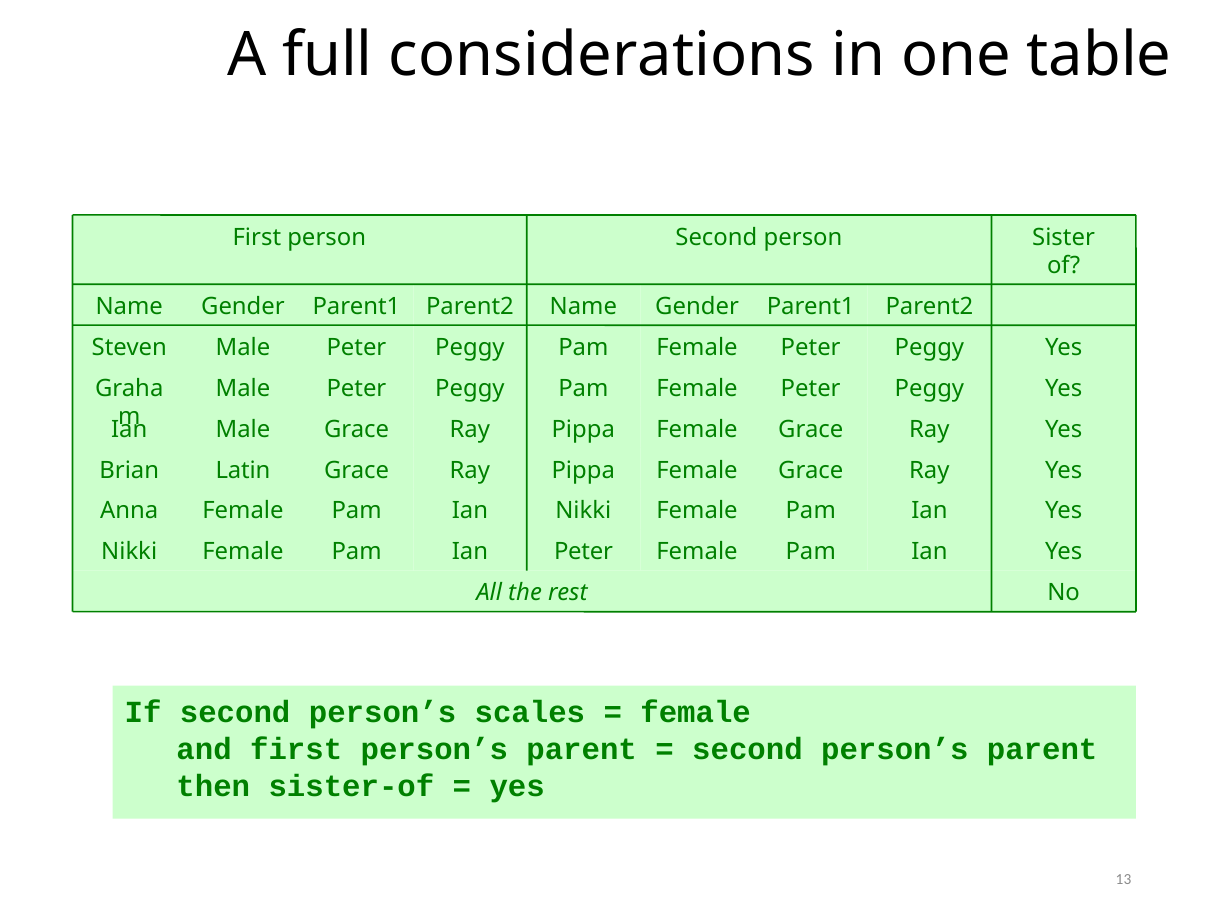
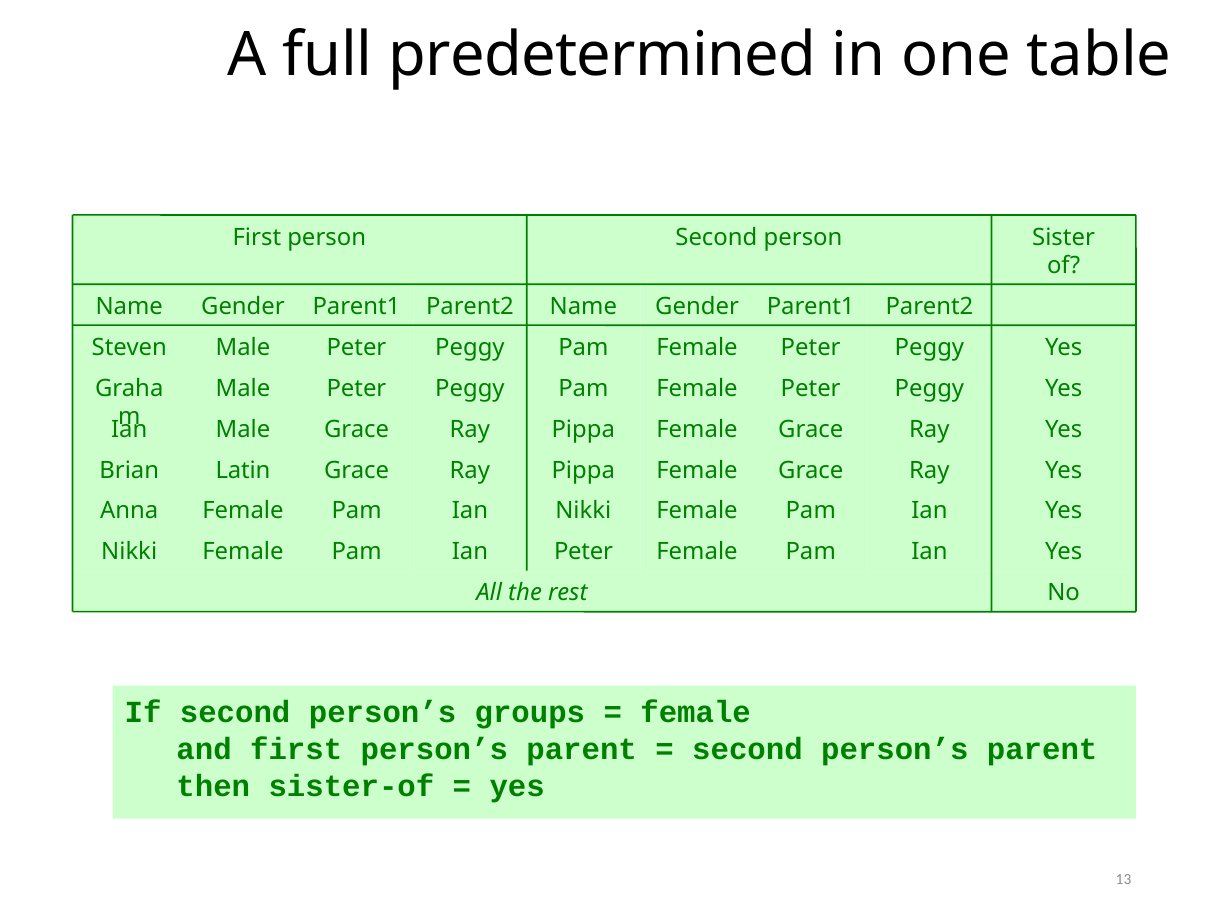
considerations: considerations -> predetermined (602, 55)
scales: scales -> groups (530, 713)
